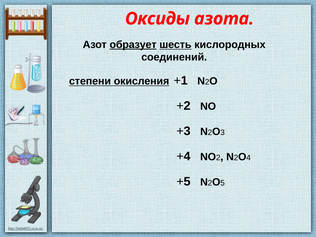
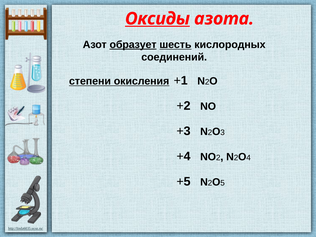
Оксиды underline: none -> present (157, 19)
